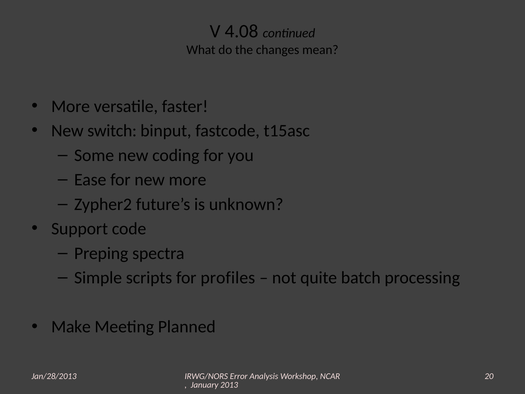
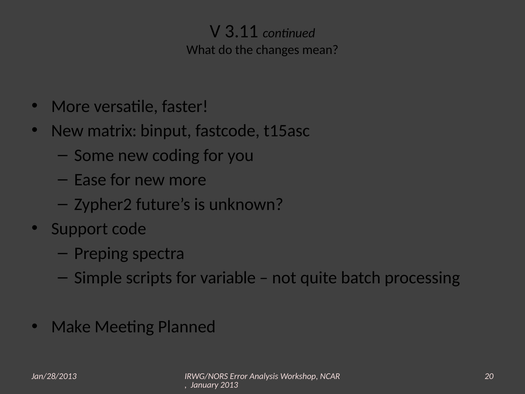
4.08: 4.08 -> 3.11 (242, 31)
switch: switch -> matrix (112, 131)
profiles: profiles -> variable (228, 278)
